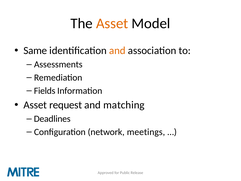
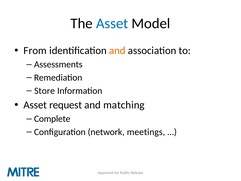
Asset colour: orange -> blue (112, 23)
Same: Same -> From (35, 51)
Fields: Fields -> Store (45, 91)
Deadlines: Deadlines -> Complete (52, 119)
